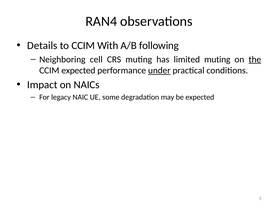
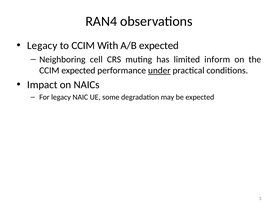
Details: Details -> Legacy (42, 46)
A/B following: following -> expected (159, 46)
limited muting: muting -> inform (217, 60)
the underline: present -> none (255, 60)
